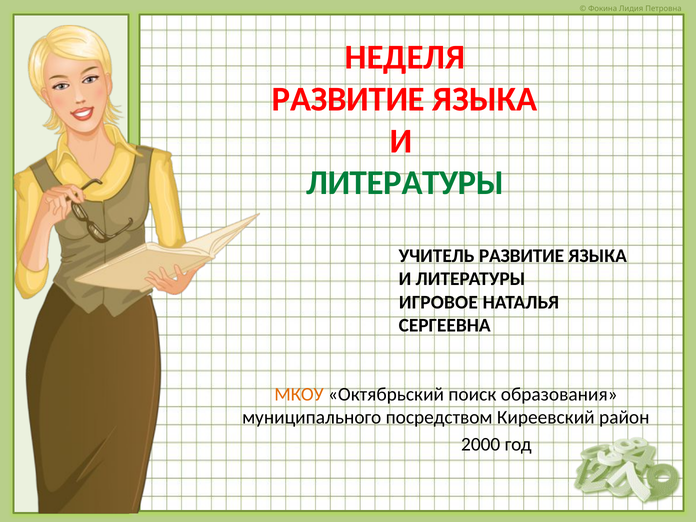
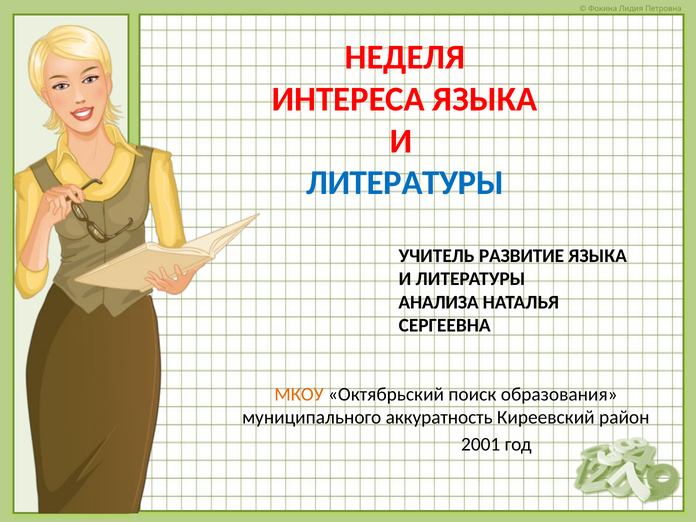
РАЗВИТИЕ: РАЗВИТИЕ -> ИНТЕРЕСА (348, 99)
ЛИТЕРАТУРЫ colour: green -> blue (405, 183)
ИГРОВОЕ: ИГРОВОЕ -> АНАЛИЗА (439, 302)
посредством: посредством -> аккуратность (439, 418)
2000: 2000 -> 2001 (481, 445)
